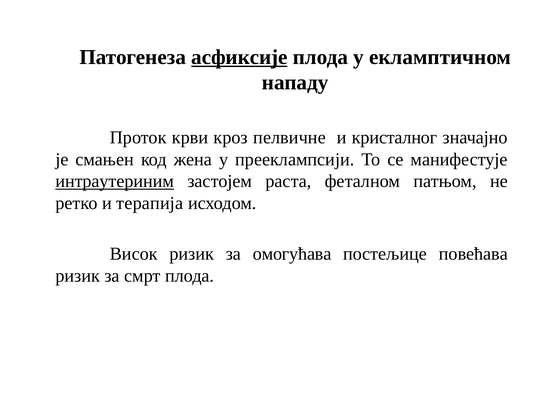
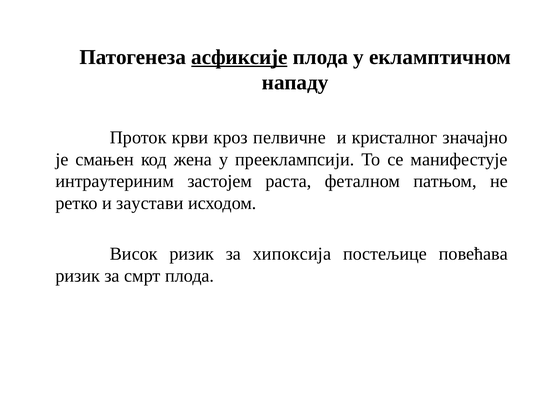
интраутериним underline: present -> none (115, 181)
терапија: терапија -> заустави (150, 203)
омогућава: омогућава -> хипоксија (292, 254)
